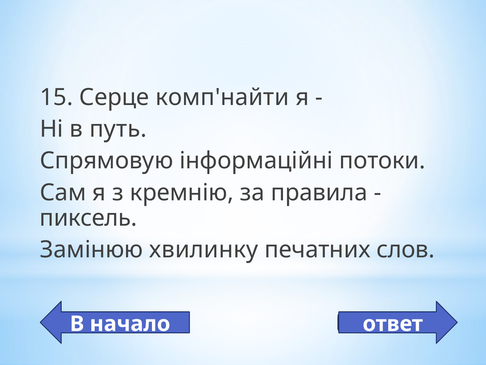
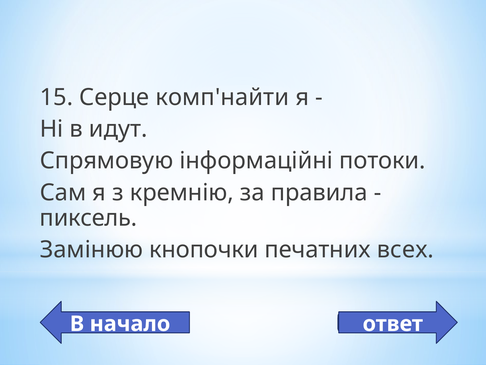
путь: путь -> идут (118, 129)
хвилинку: хвилинку -> кнопочки (204, 250)
слов: слов -> всех (405, 250)
